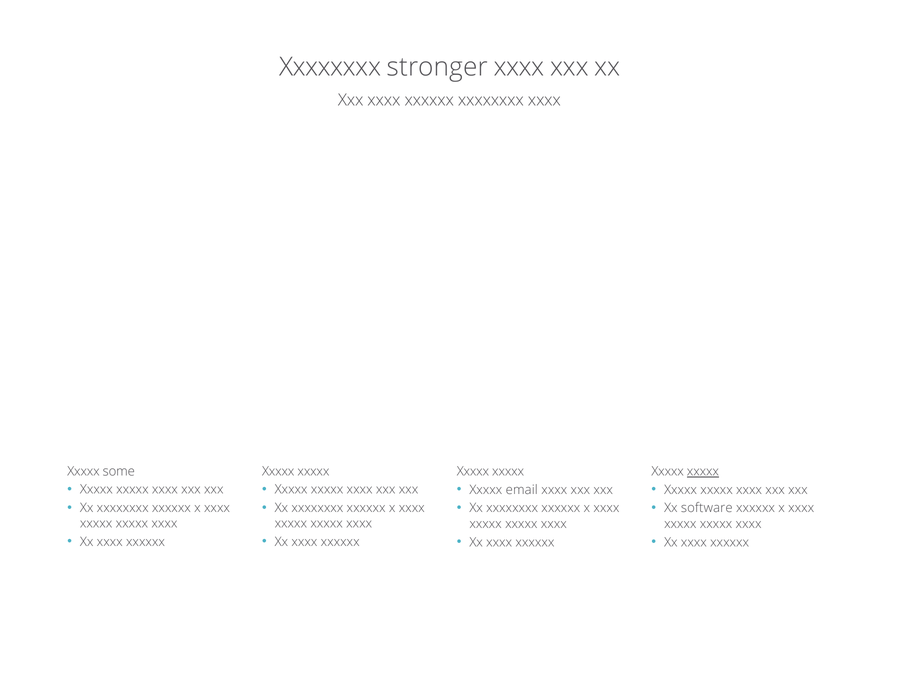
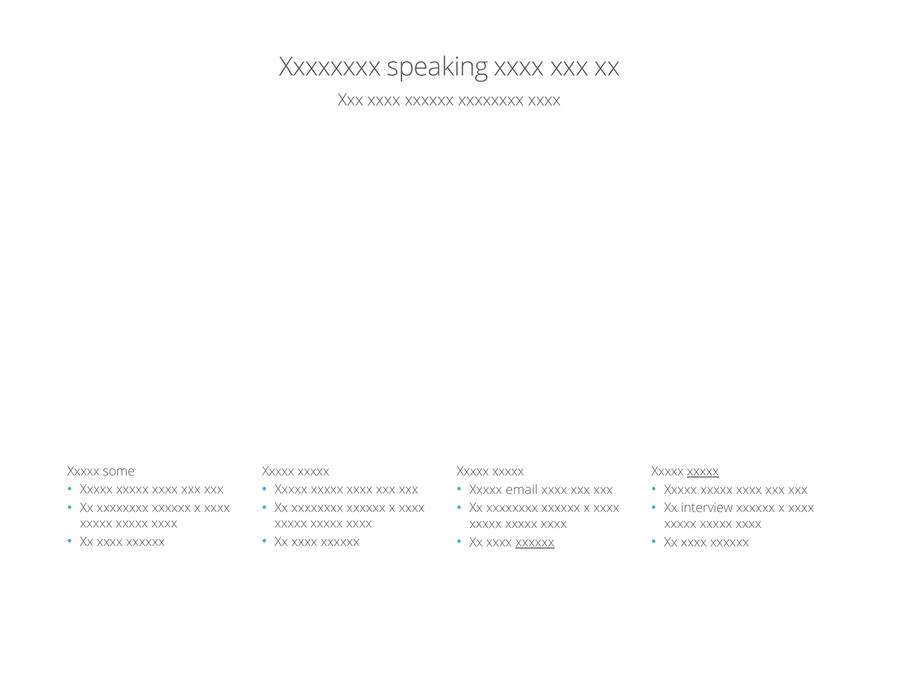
stronger: stronger -> speaking (438, 67)
software: software -> interview (707, 508)
xxxxxx underline: none -> present (535, 542)
